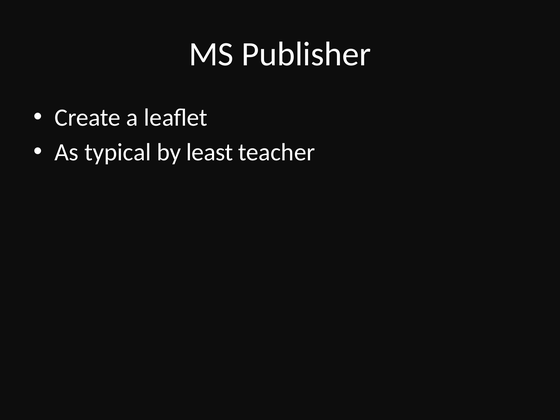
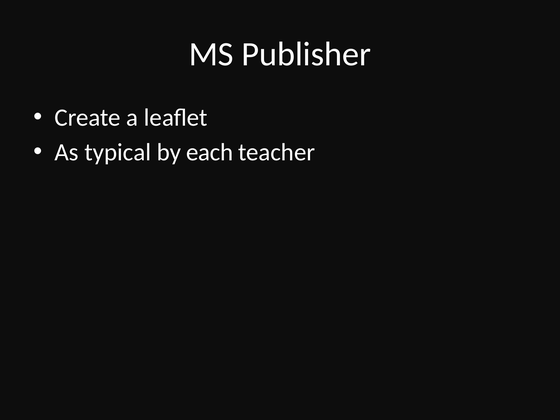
least: least -> each (210, 152)
